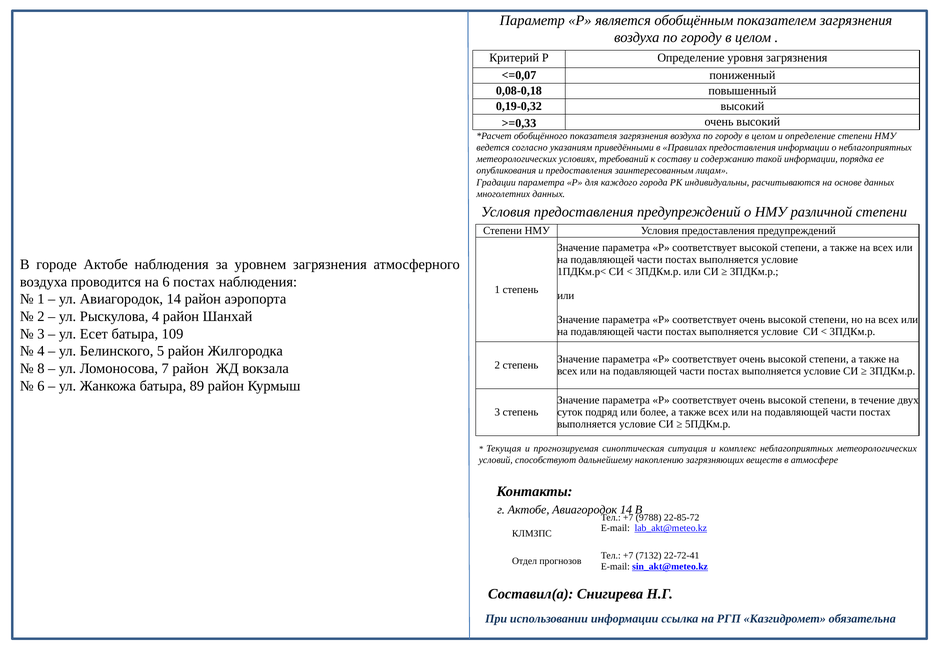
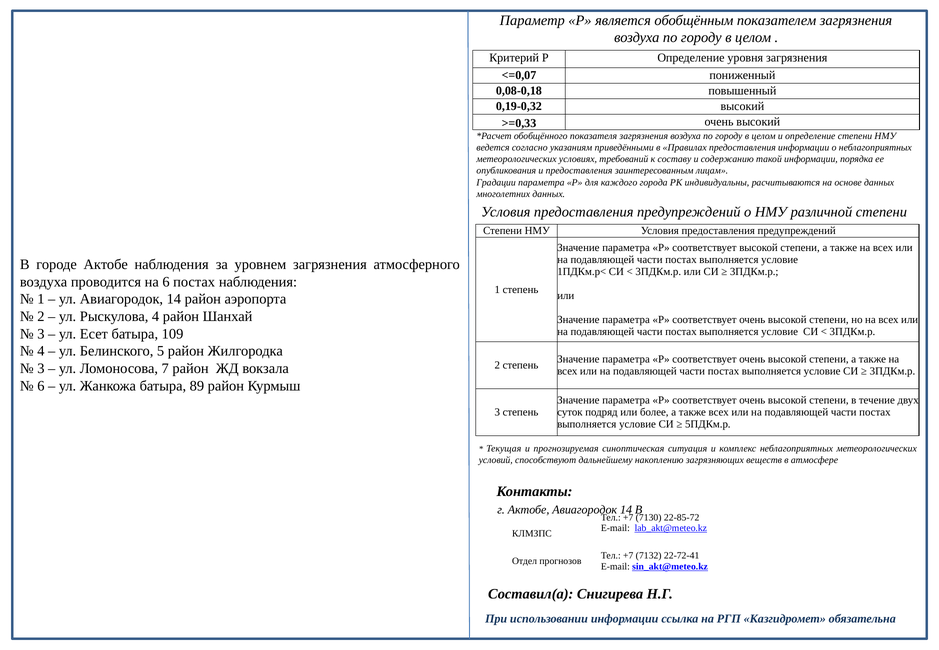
8: 8 -> 3 (41, 368)
9788: 9788 -> 7130 (649, 518)
